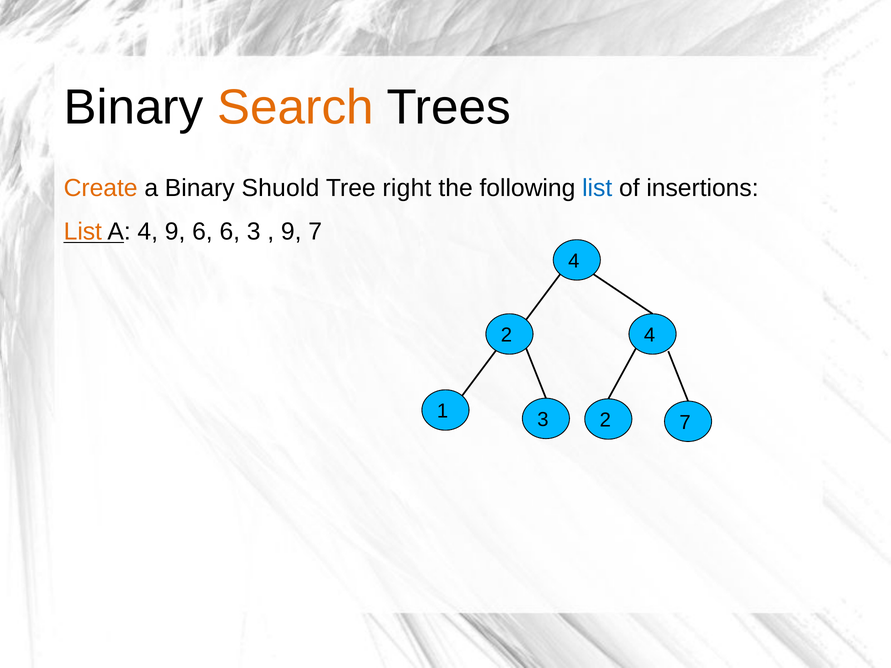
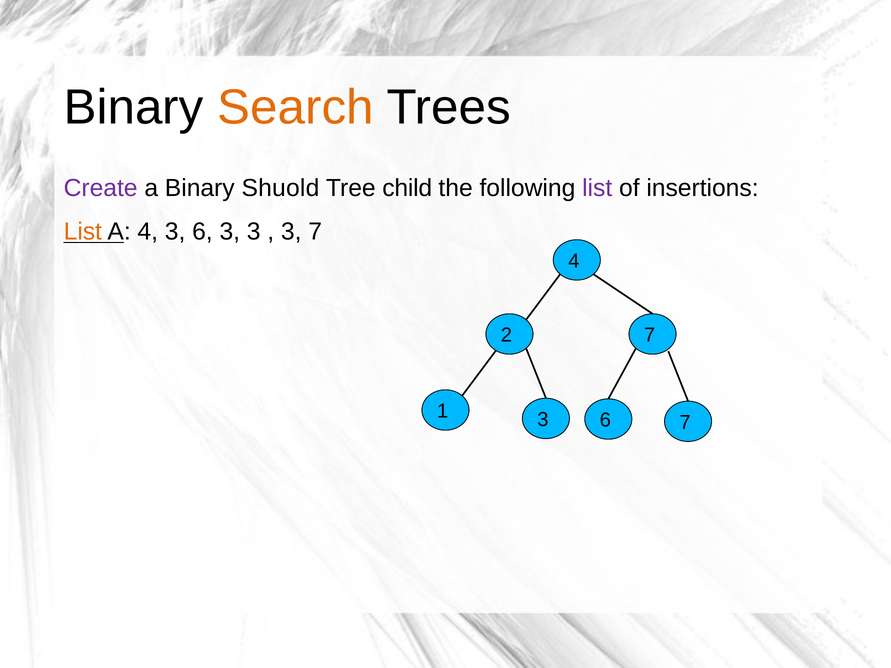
Create colour: orange -> purple (101, 188)
right: right -> child (407, 188)
list colour: blue -> purple (597, 188)
4 9: 9 -> 3 (175, 232)
6 6: 6 -> 3 (230, 232)
9: 9 -> 3 (291, 232)
2 4: 4 -> 7 (650, 335)
1 3 2: 2 -> 6 (605, 420)
